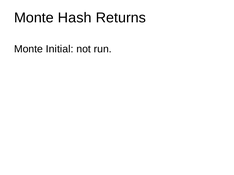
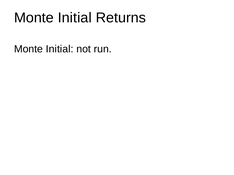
Hash: Hash -> Initial (75, 18)
